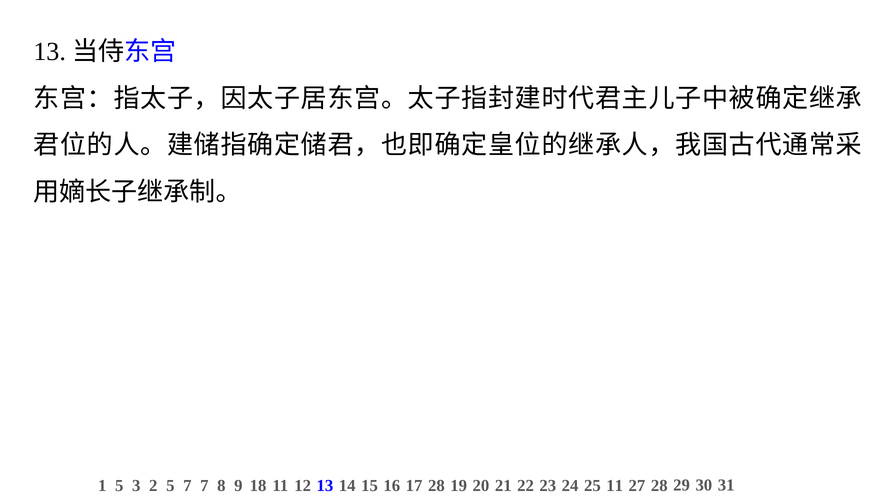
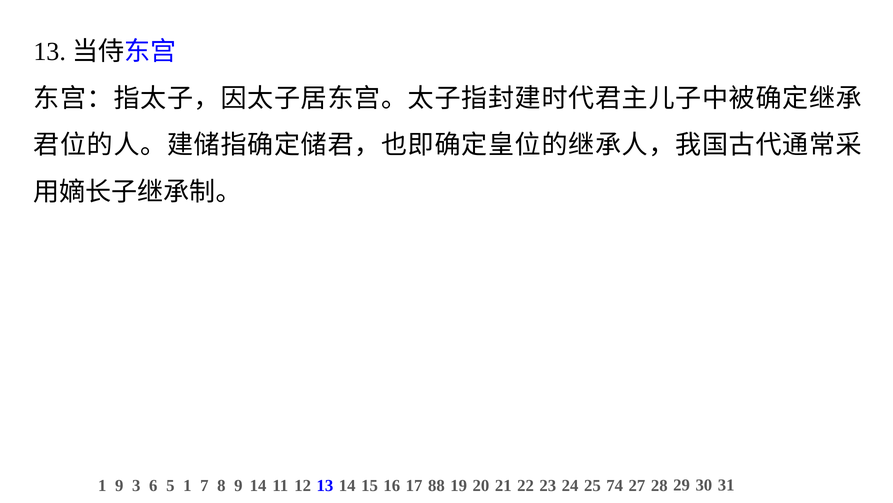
1 5: 5 -> 9 (119, 485)
2: 2 -> 6 (153, 485)
5 7: 7 -> 1 (187, 485)
9 18: 18 -> 14 (258, 485)
17 28: 28 -> 88 (436, 485)
25 11: 11 -> 74 (615, 485)
